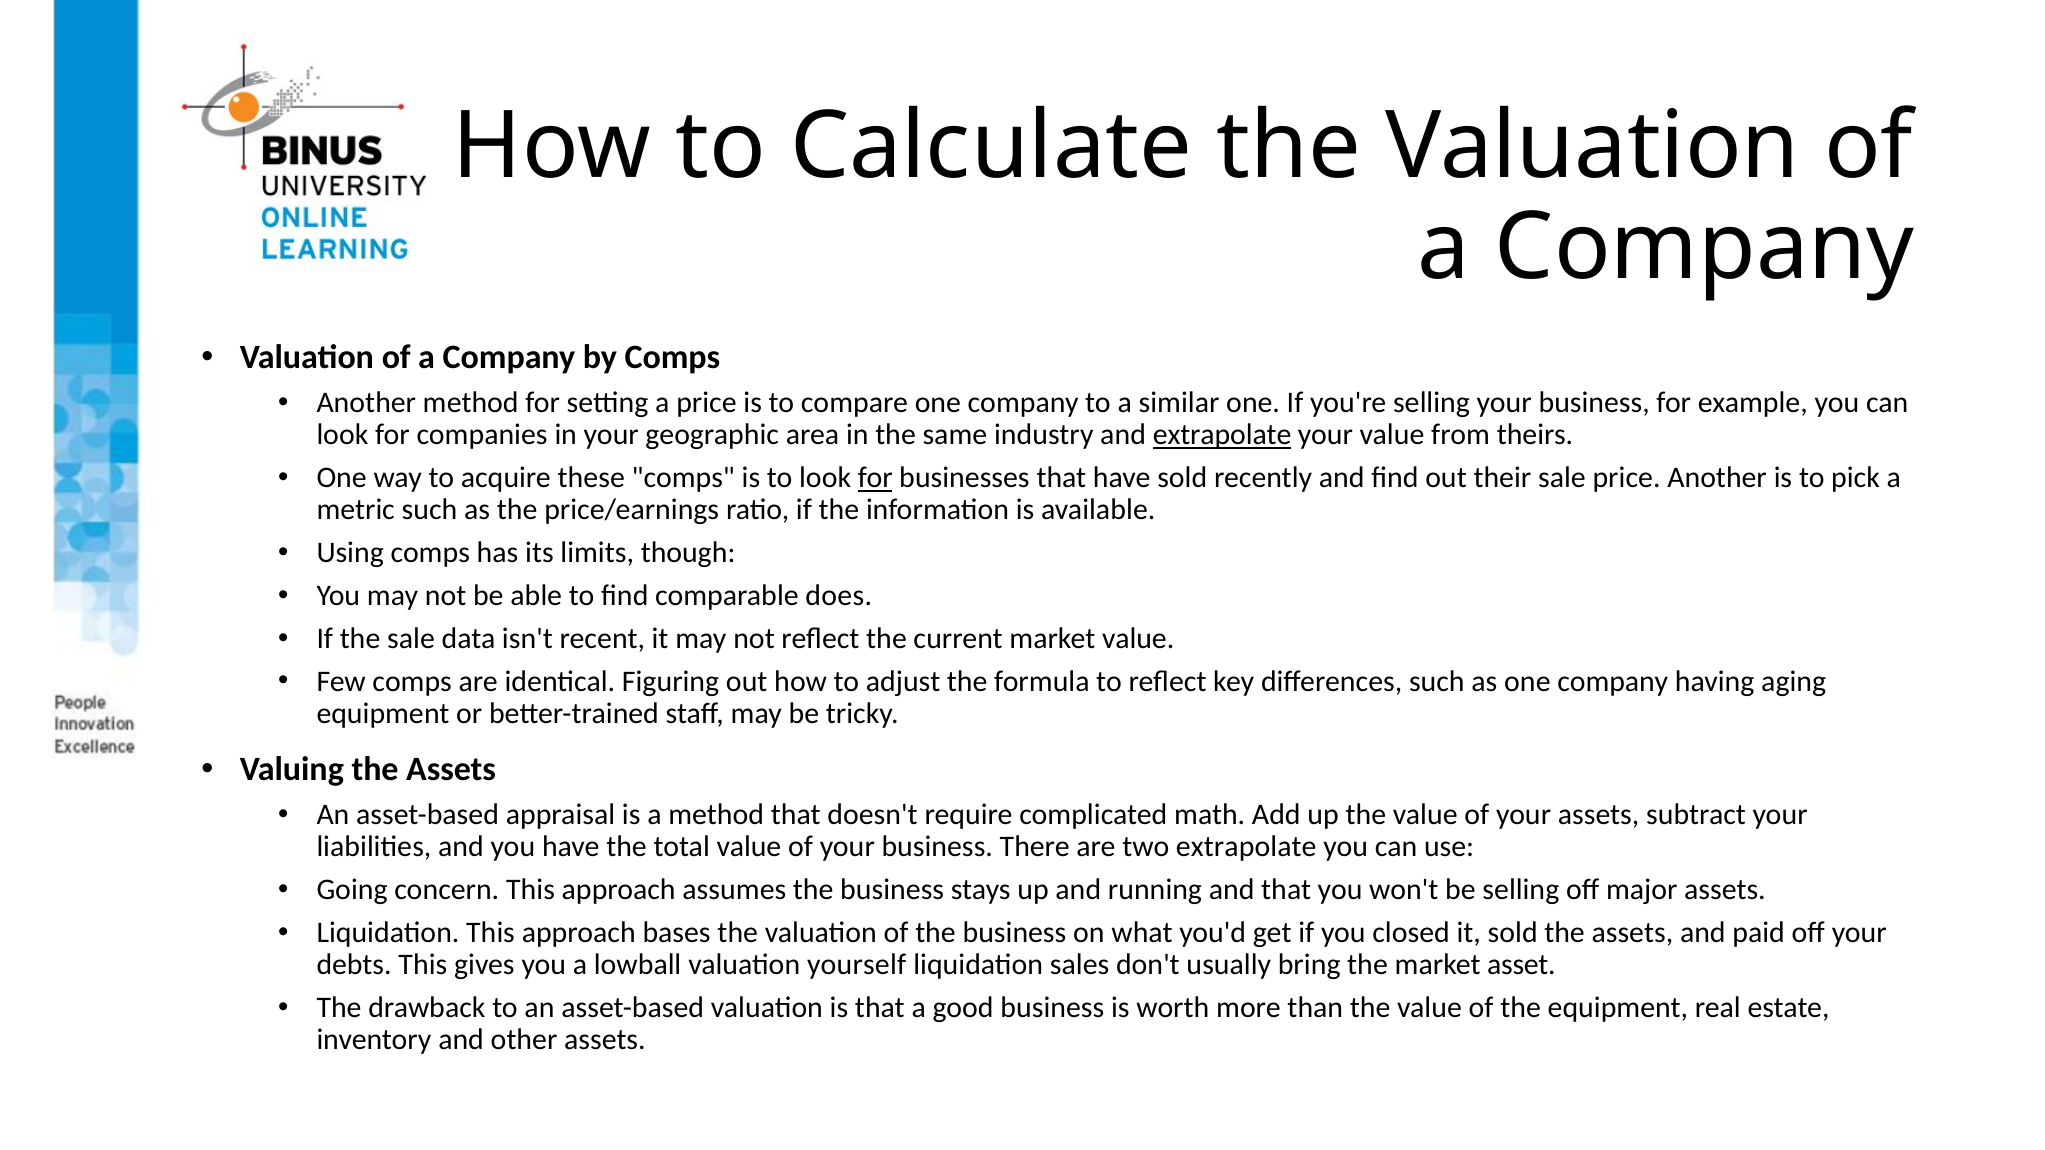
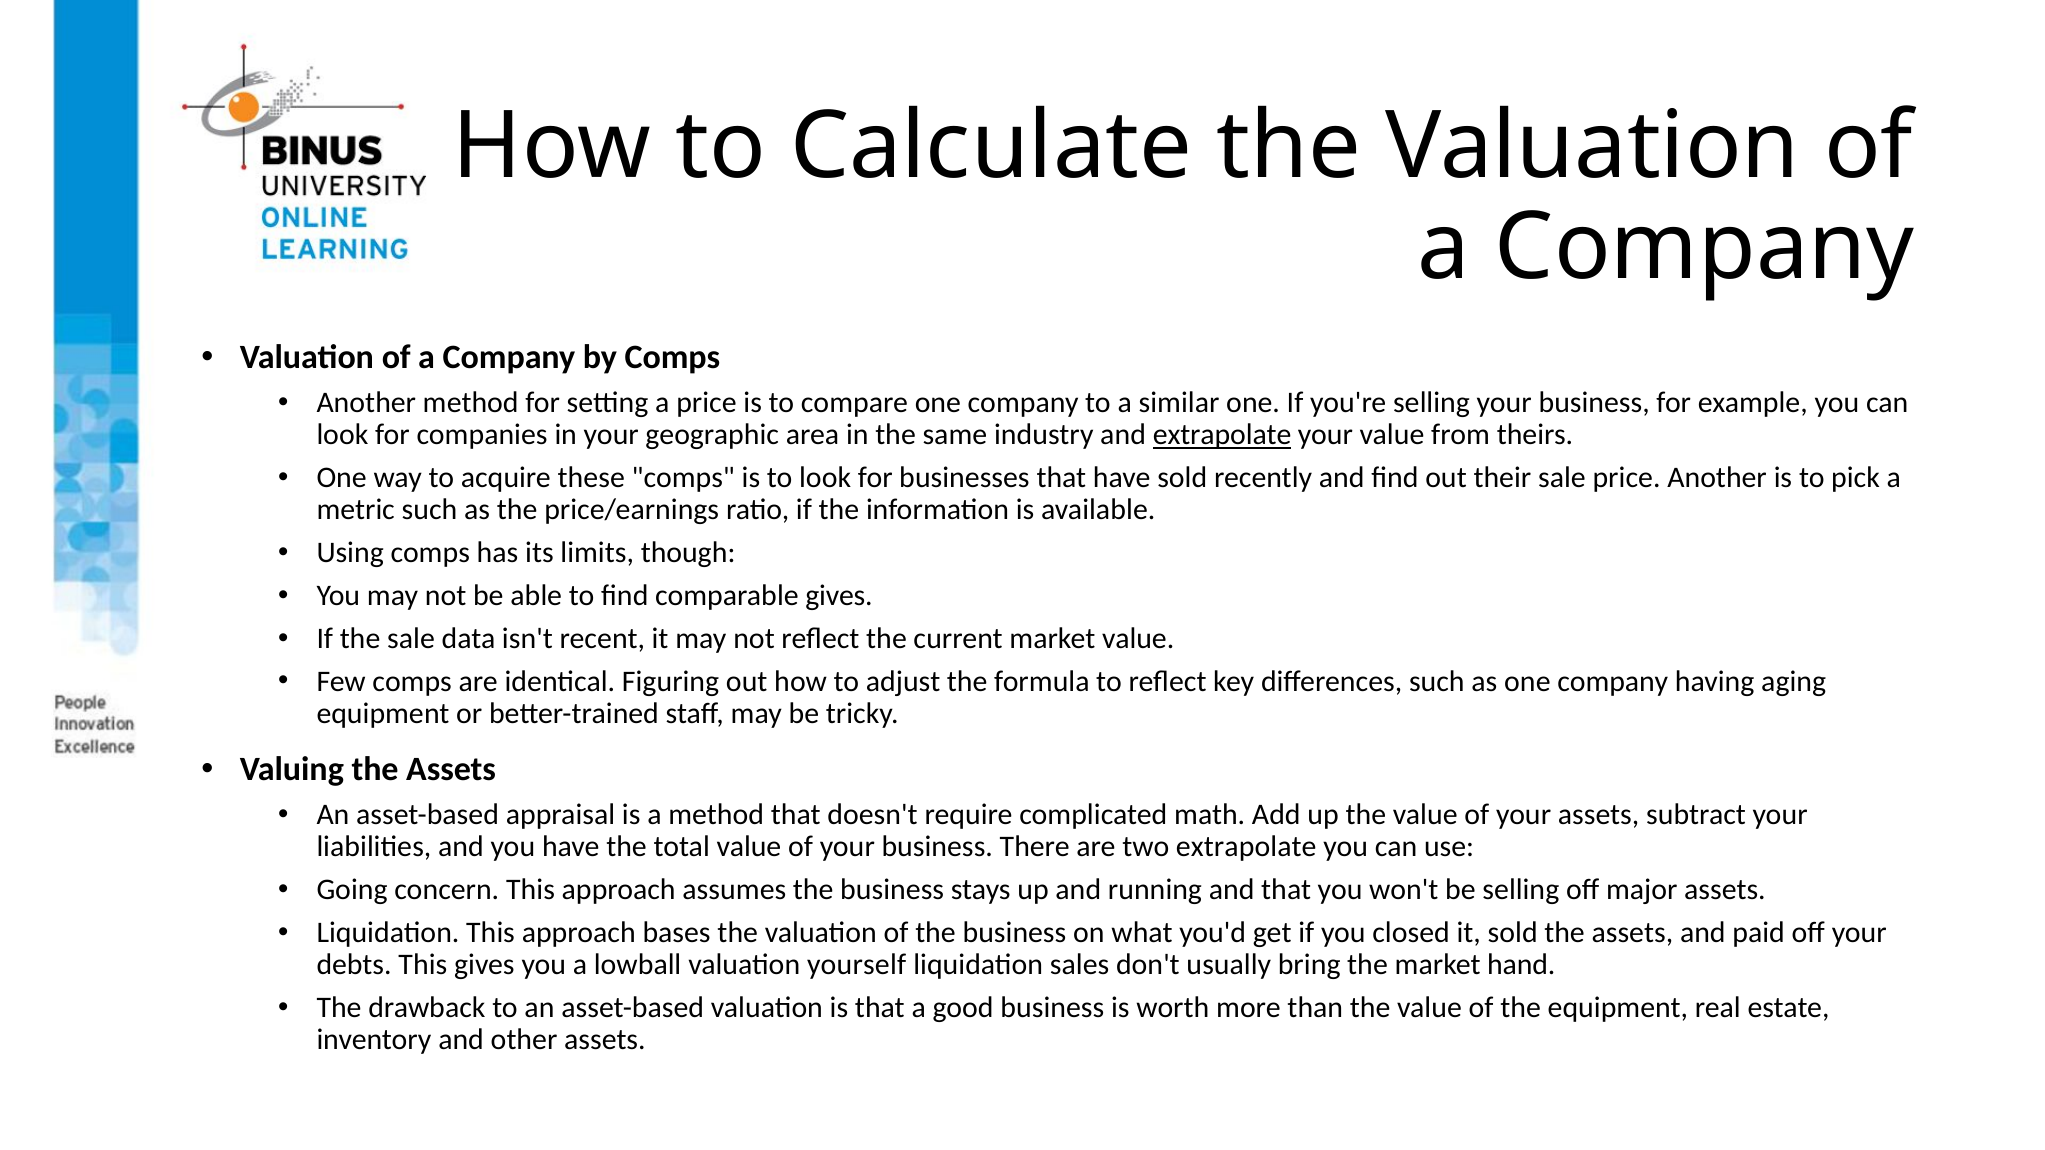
for underline: present -> none (875, 478)
comparable does: does -> gives (839, 596)
asset: asset -> hand (1521, 965)
